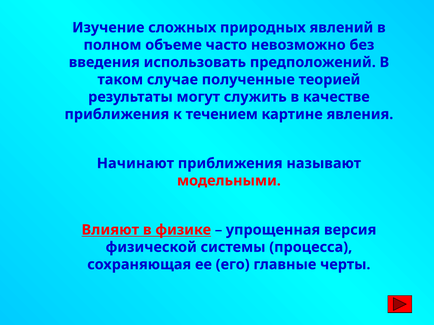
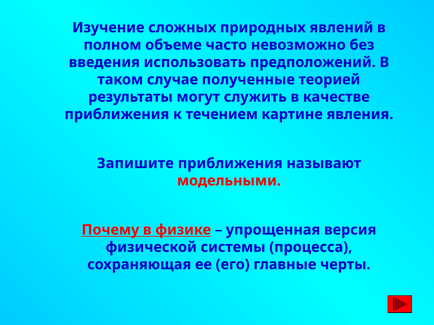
Начинают: Начинают -> Запишите (135, 164)
Влияют: Влияют -> Почему (110, 230)
